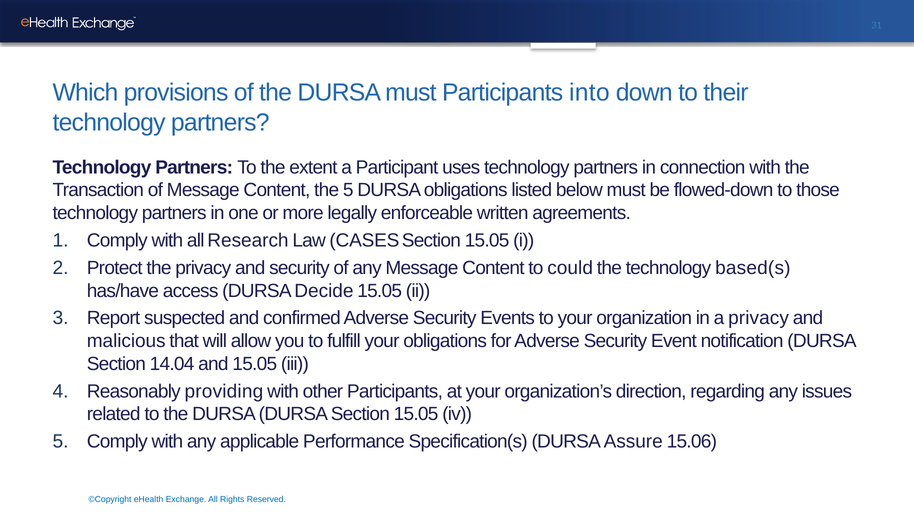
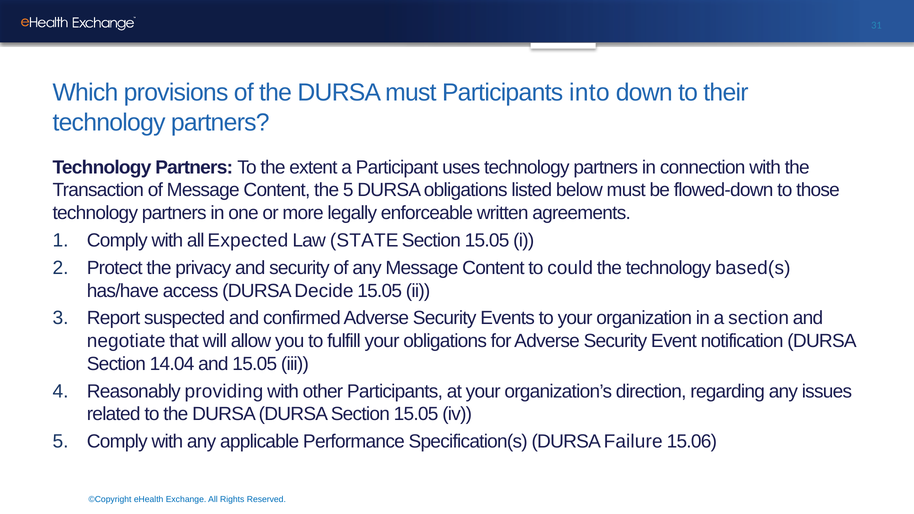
Research: Research -> Expected (248, 241)
CASES: CASES -> STATE (364, 241)
a privacy: privacy -> section (759, 318)
malicious: malicious -> negotiate (126, 341)
Assure: Assure -> Failure (633, 442)
